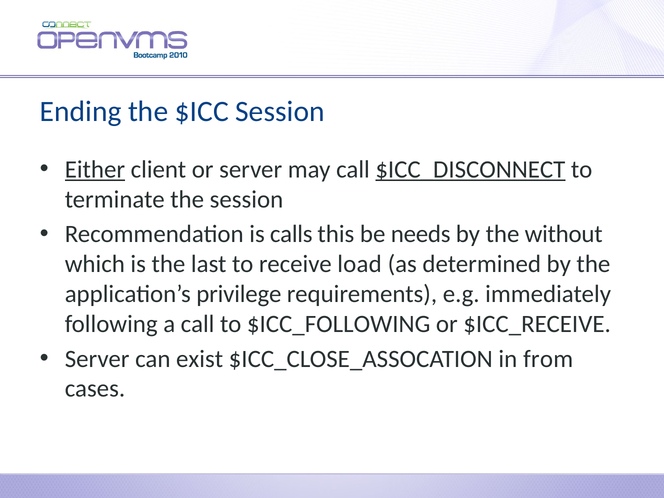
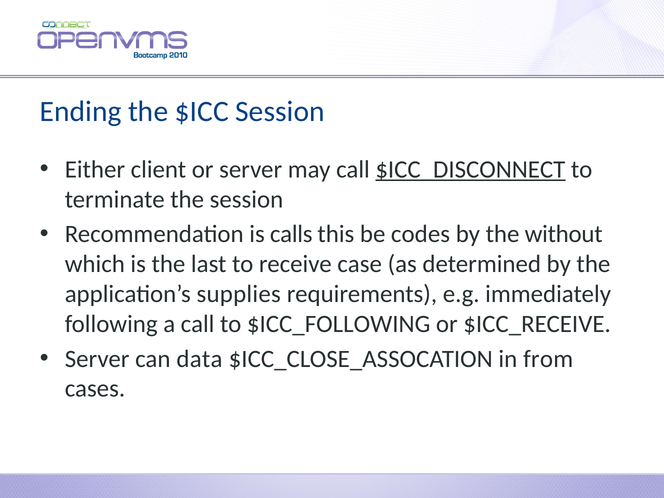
Either underline: present -> none (95, 169)
needs: needs -> codes (421, 234)
load: load -> case (360, 264)
privilege: privilege -> supplies (239, 294)
exist: exist -> data (199, 359)
